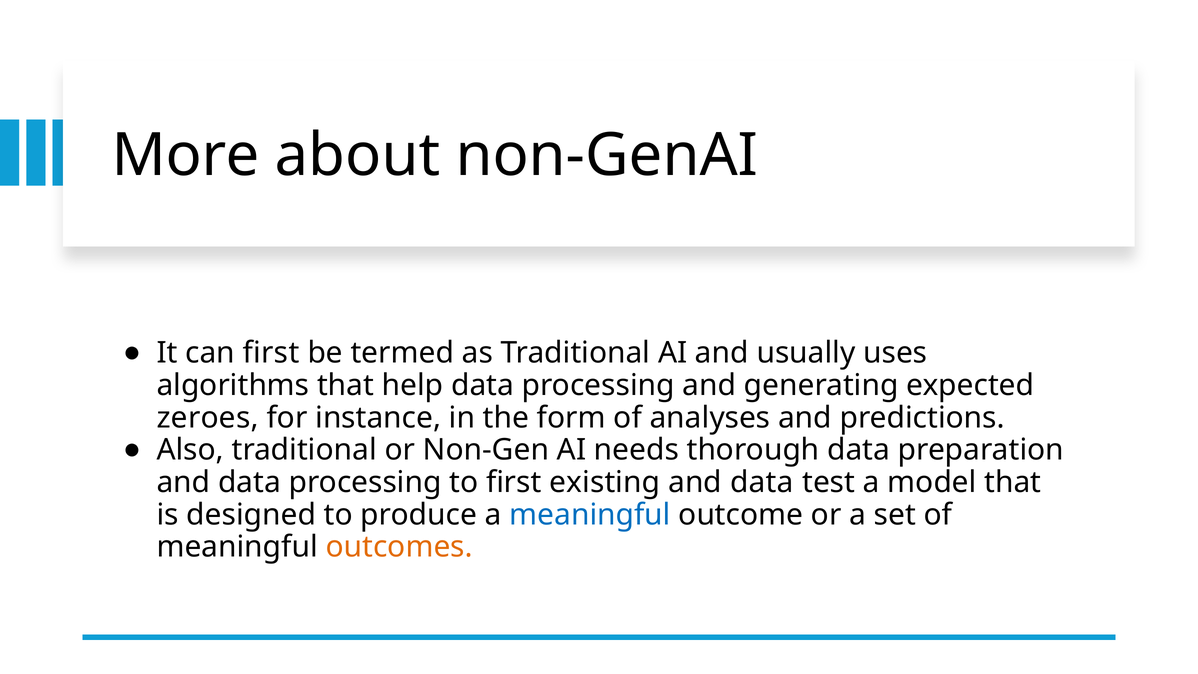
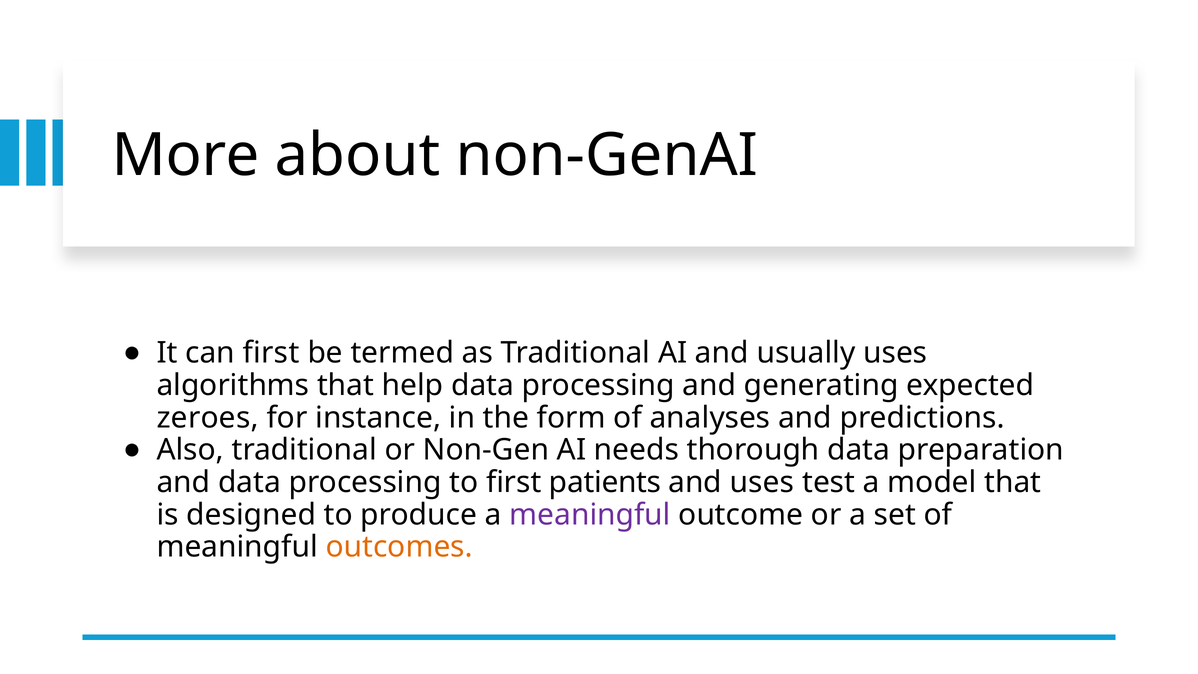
existing: existing -> patients (605, 482)
data: data -> uses (762, 482)
meaningful colour: blue -> purple (590, 515)
